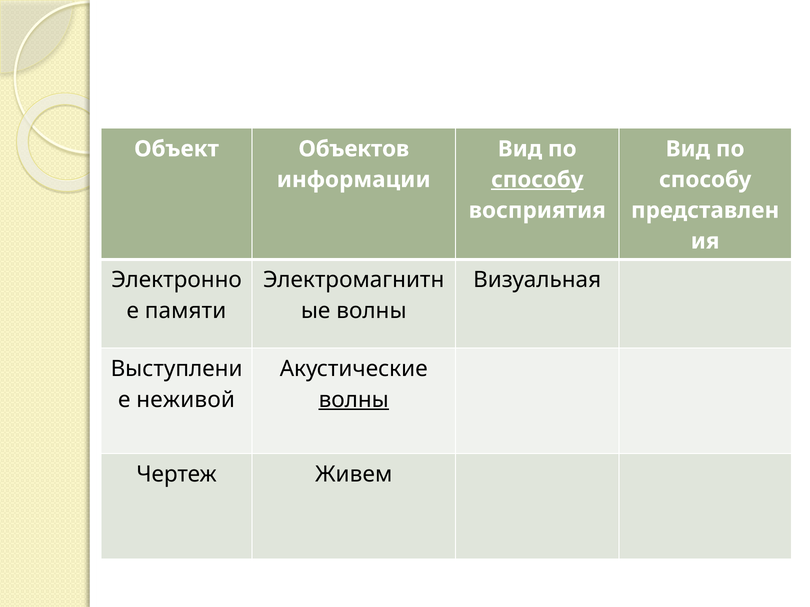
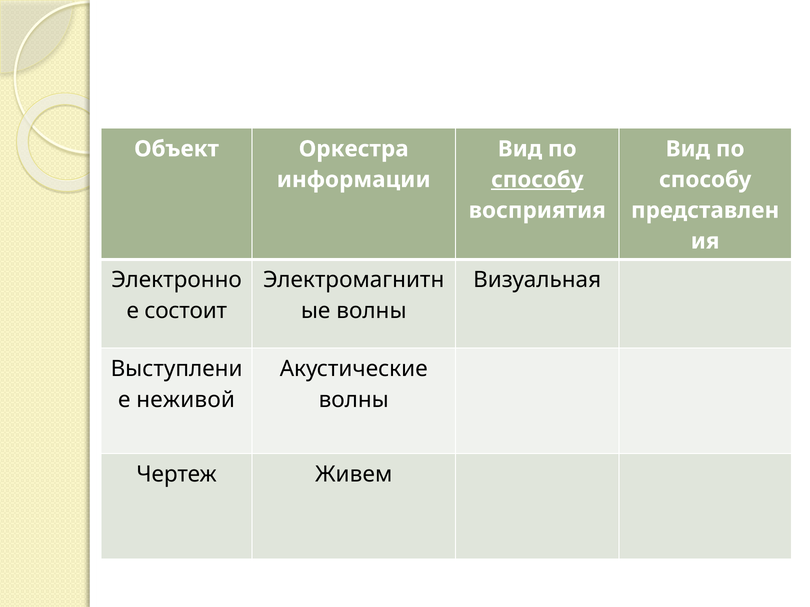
Объектов: Объектов -> Оркестра (354, 149)
памяти: памяти -> состоит (186, 311)
волны underline: present -> none (354, 400)
